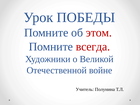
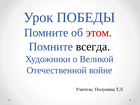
всегда colour: red -> black (93, 47)
